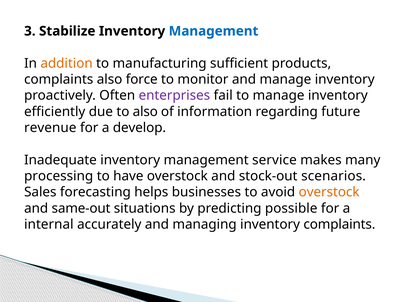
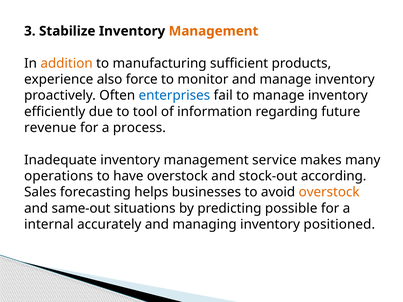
Management colour: blue -> orange (214, 31)
complaints: complaints -> experience (59, 79)
enterprises colour: purple -> blue (174, 96)
to also: also -> tool (145, 112)
develop: develop -> process (139, 128)
processing: processing -> operations (59, 176)
scenarios: scenarios -> according (334, 176)
inventory complaints: complaints -> positioned (339, 225)
